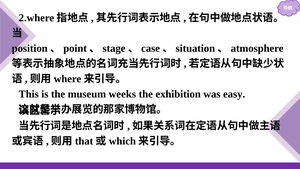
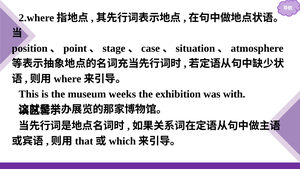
easy: easy -> with (234, 94)
